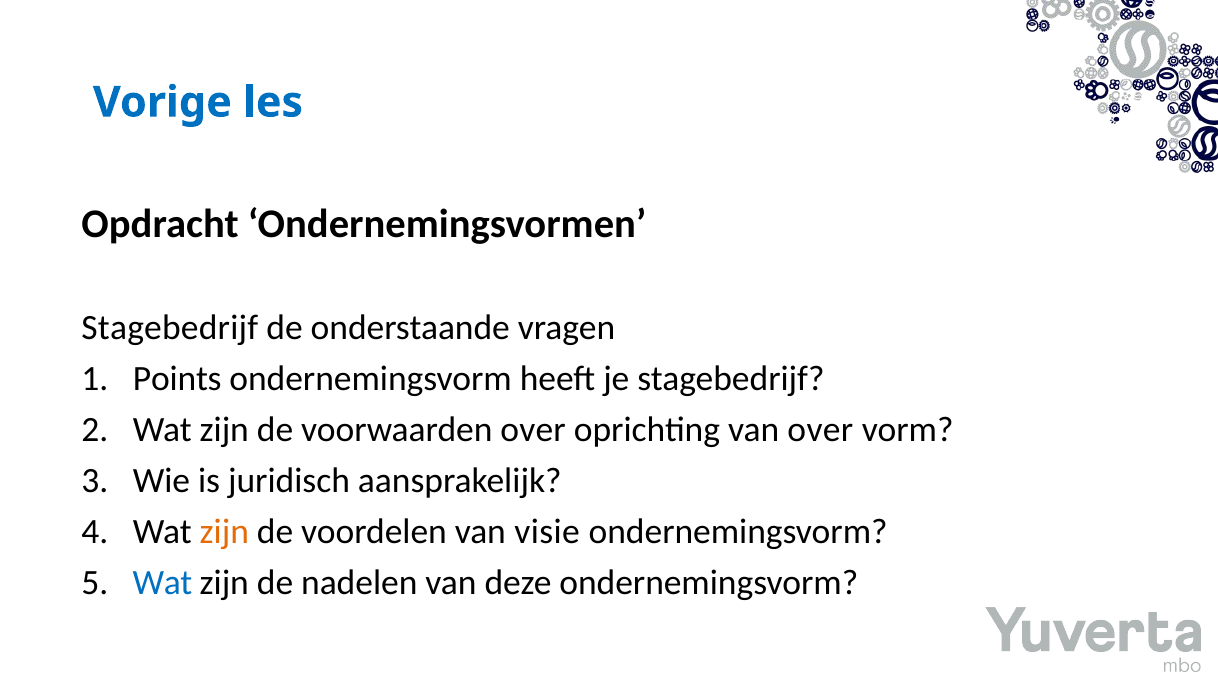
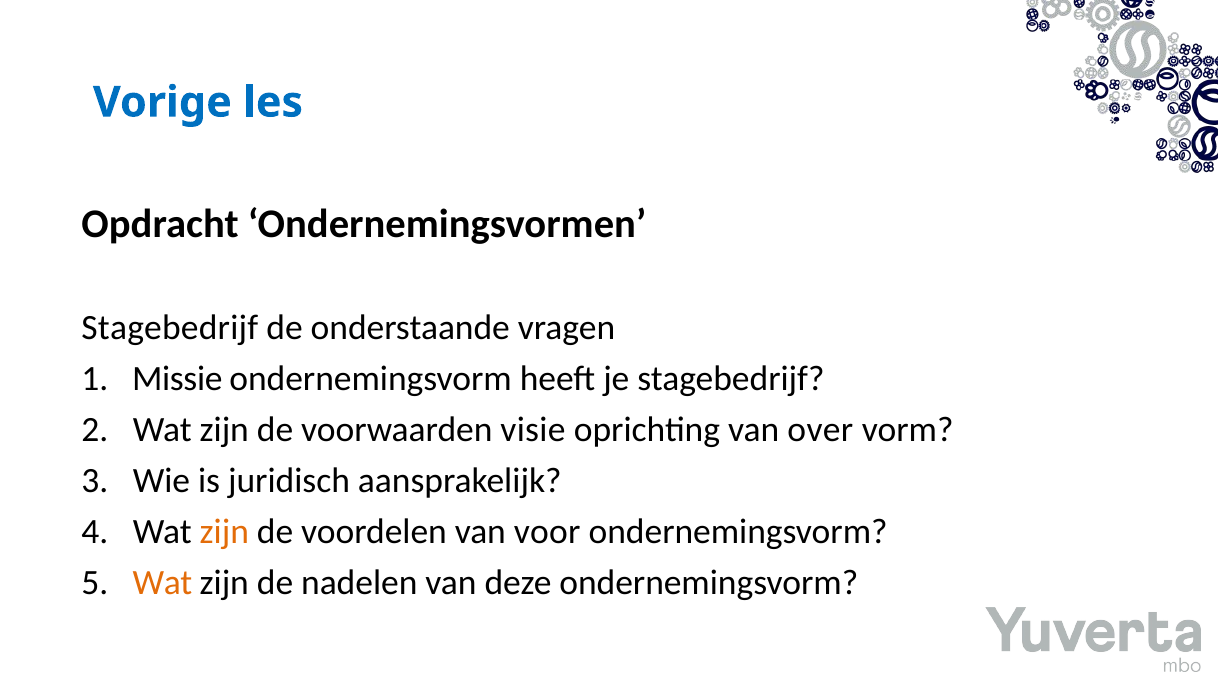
Points: Points -> Missie (177, 379)
voorwaarden over: over -> visie (533, 430)
visie: visie -> voor (547, 532)
Wat colour: blue -> orange (162, 583)
